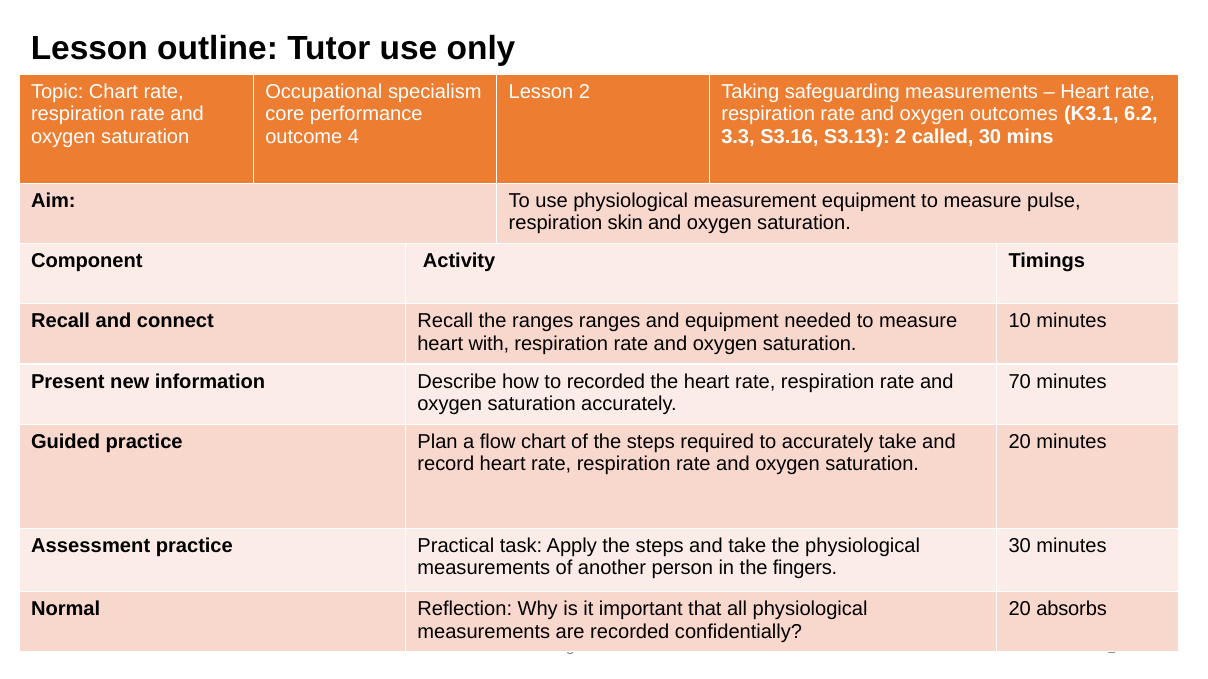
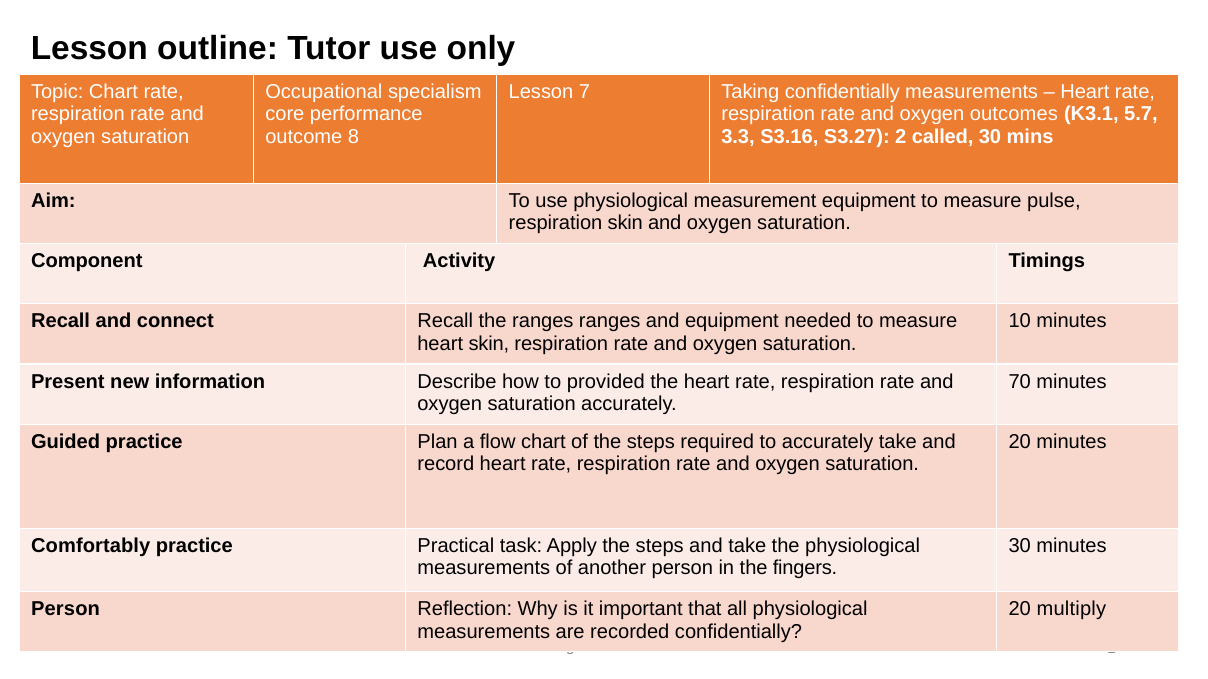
Lesson 2: 2 -> 7 (584, 92)
Taking safeguarding: safeguarding -> confidentially (842, 92)
6.2: 6.2 -> 5.7 (1141, 114)
4: 4 -> 8 (354, 137)
S3.13: S3.13 -> S3.27 (857, 137)
heart with: with -> skin (489, 344)
to recorded: recorded -> provided (606, 382)
Assessment: Assessment -> Comfortably (91, 546)
Normal: Normal -> Person (66, 610)
absorbs: absorbs -> multiply (1071, 610)
